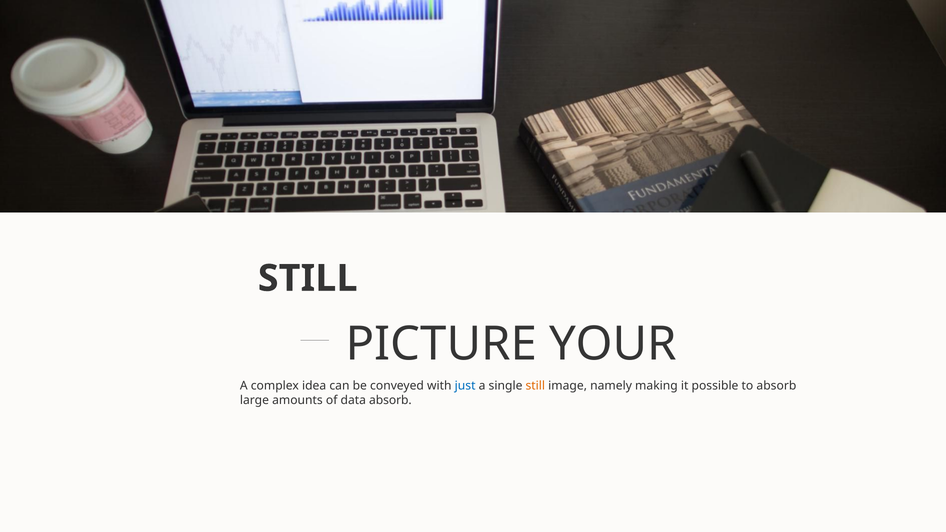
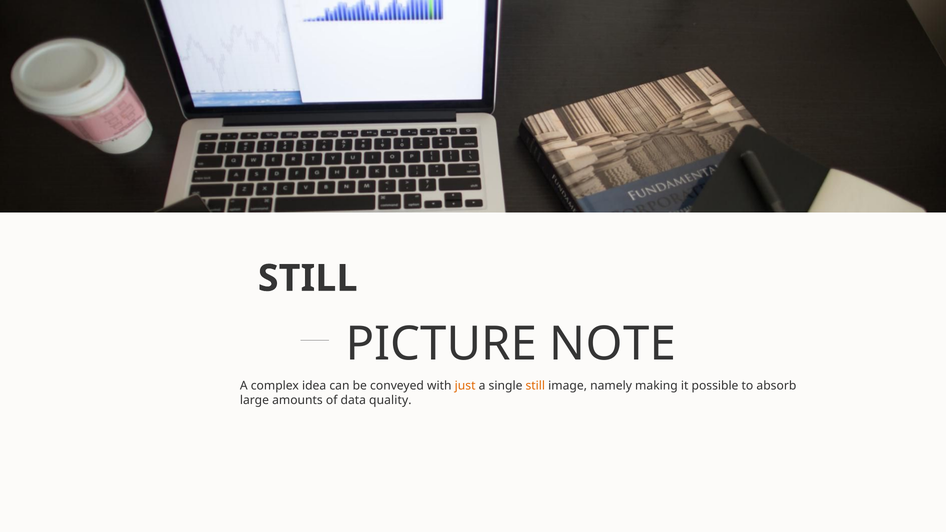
YOUR: YOUR -> NOTE (613, 344)
just colour: blue -> orange (465, 386)
data absorb: absorb -> quality (390, 400)
